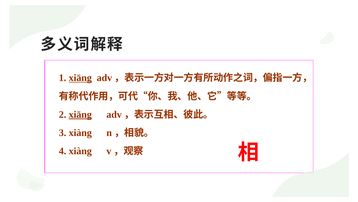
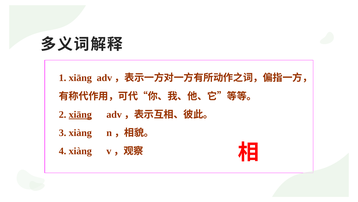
xiāng underline: present -> none (80, 78)
